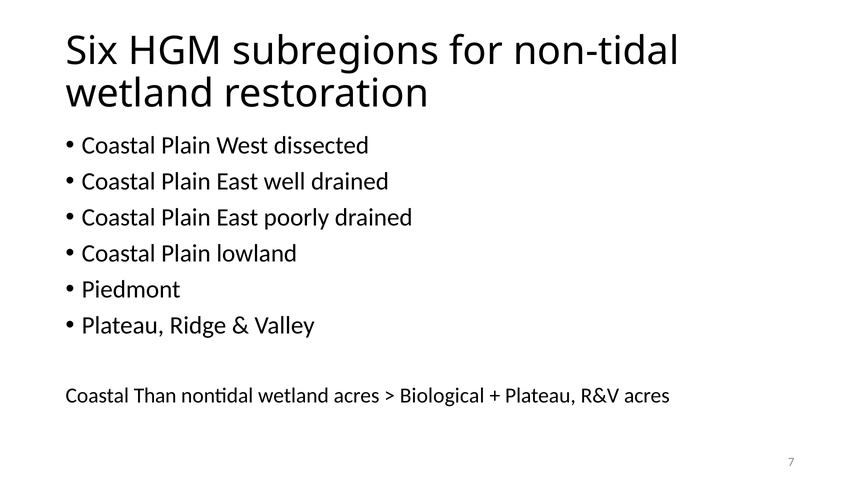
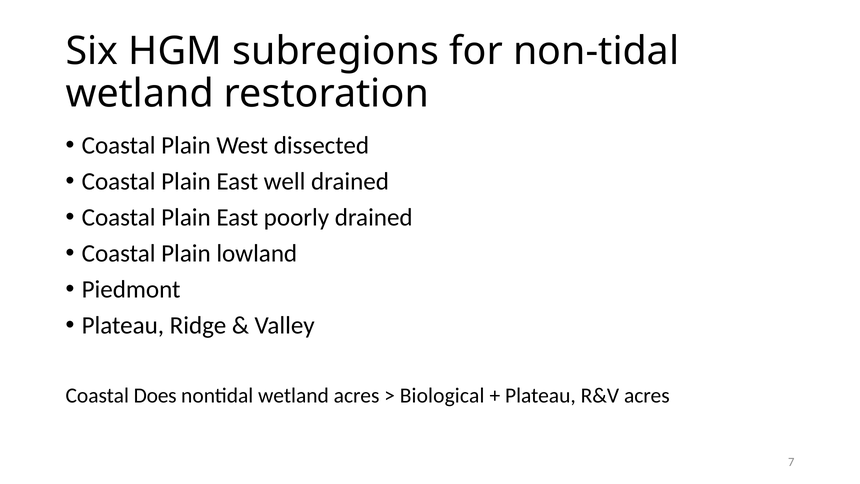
Than: Than -> Does (155, 396)
